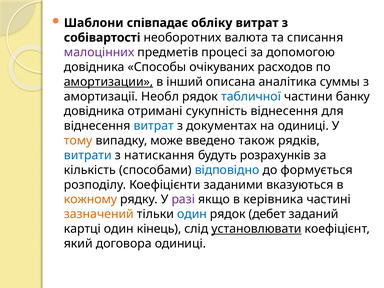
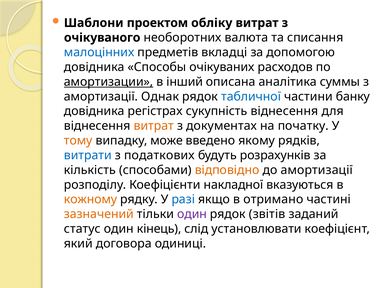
співпадає: співпадає -> проектом (157, 23)
собівартості: собівартості -> очікуваного (102, 38)
малоцінних colour: purple -> blue (99, 52)
процесі: процесі -> вкладці (224, 52)
Необл: Необл -> Однак (160, 96)
отримані: отримані -> регістрах (155, 111)
витрат colour: blue -> orange (154, 126)
на одиниці: одиниці -> початку (303, 126)
також: також -> якому (257, 141)
натискання: натискання -> податкових (159, 155)
відповідно colour: blue -> orange (227, 170)
до формується: формується -> амортизації (317, 170)
заданими: заданими -> накладної (233, 185)
разі colour: purple -> blue (183, 199)
керівника: керівника -> отримано (273, 199)
один colour: blue -> purple (192, 214)
дебет: дебет -> звітів (267, 214)
картці: картці -> статус (82, 229)
установлювати underline: present -> none (257, 229)
